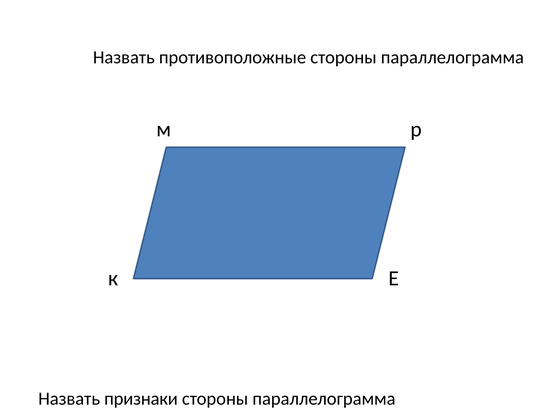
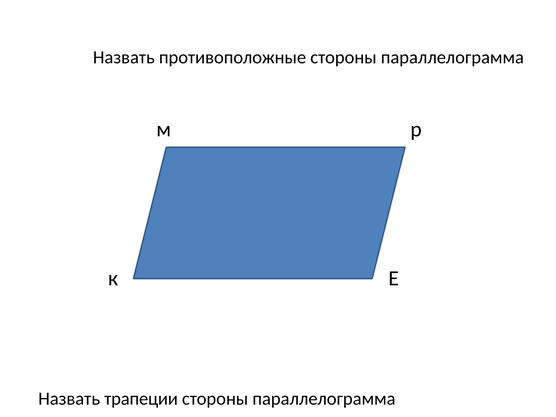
признаки: признаки -> трапеции (141, 399)
